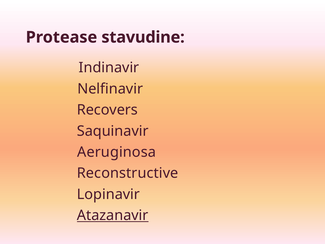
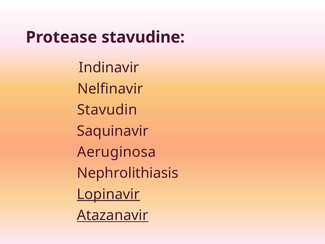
Recovers: Recovers -> Stavudin (107, 110)
Reconstructive: Reconstructive -> Nephrolithiasis (128, 173)
Lopinavir underline: none -> present (108, 194)
